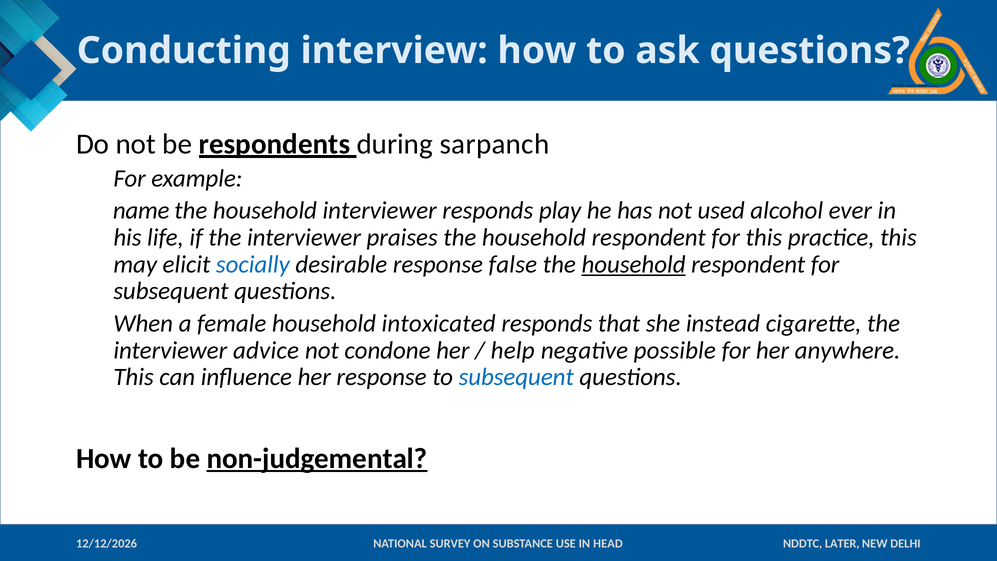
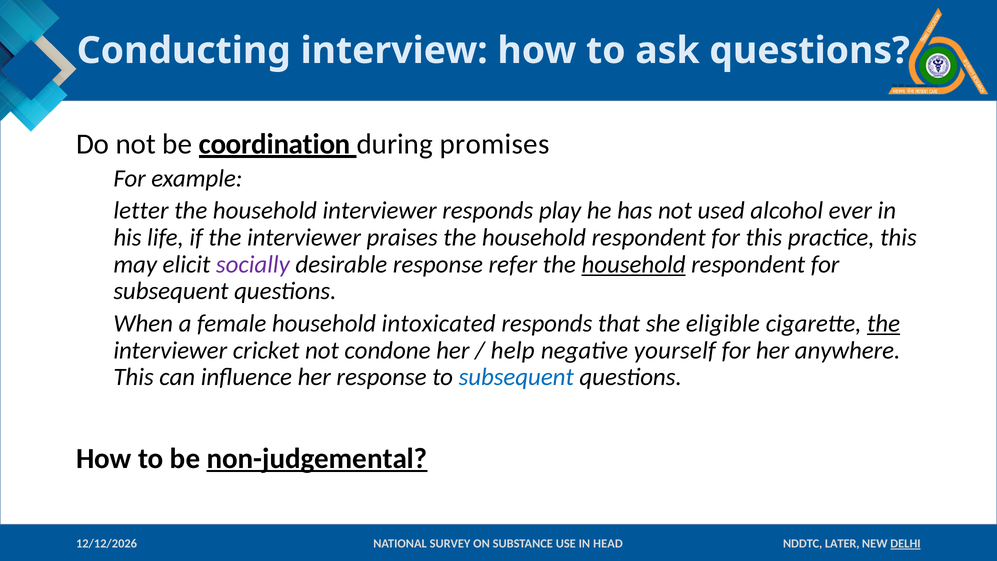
respondents: respondents -> coordination (275, 144)
sarpanch: sarpanch -> promises (495, 144)
name: name -> letter (141, 210)
socially colour: blue -> purple (253, 264)
false: false -> refer (513, 264)
instead: instead -> eligible (723, 323)
the underline: none -> present (884, 323)
advice: advice -> cricket (266, 350)
possible: possible -> yourself (675, 350)
DELHI underline: none -> present (905, 543)
